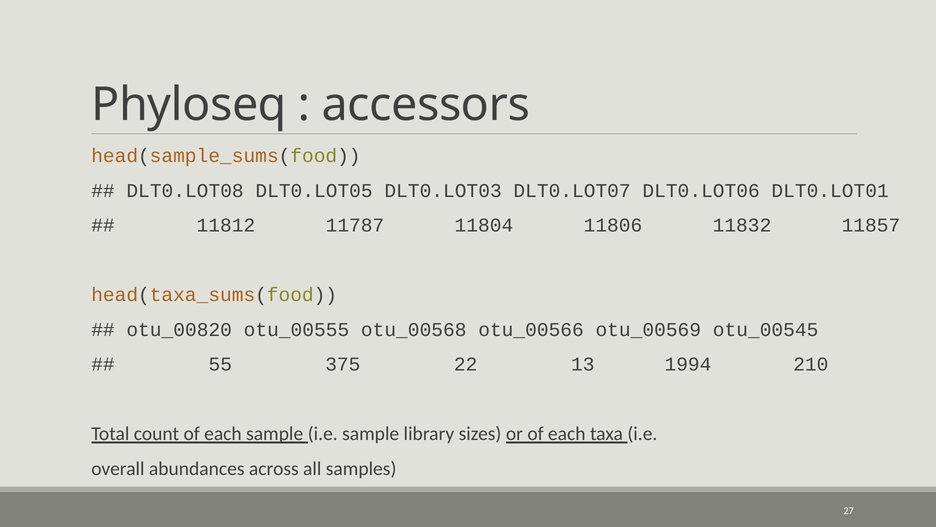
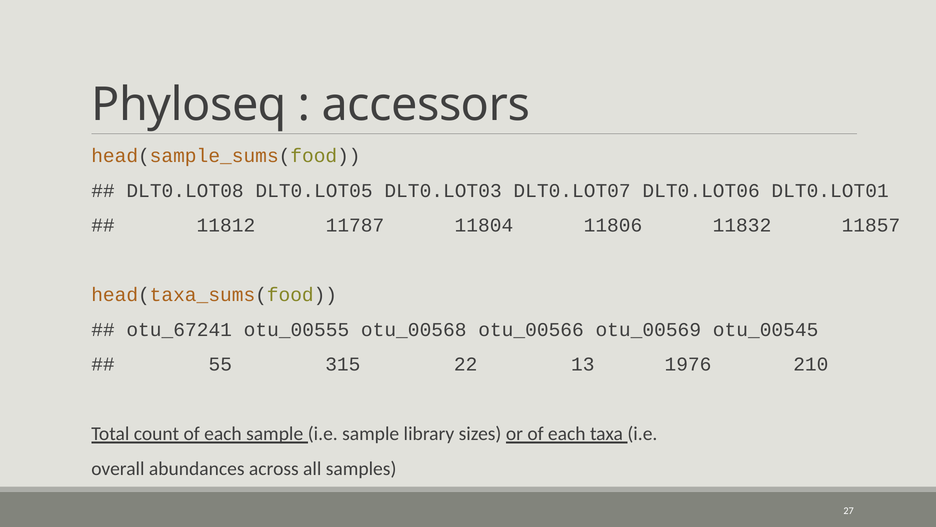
otu_00820: otu_00820 -> otu_67241 (179, 329)
375: 375 -> 315 (343, 364)
1994: 1994 -> 1976 (688, 364)
